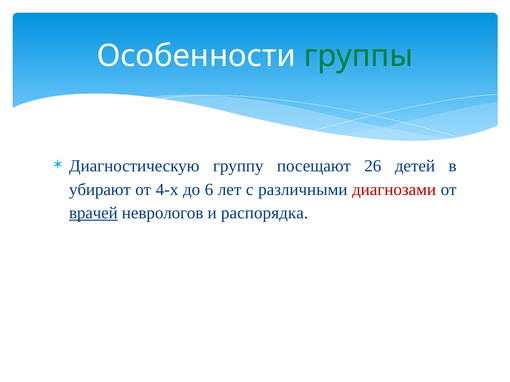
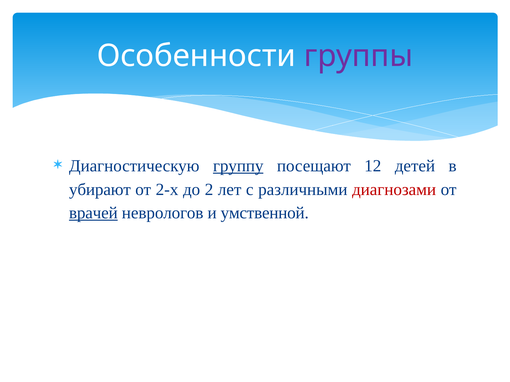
группы colour: green -> purple (358, 56)
группу underline: none -> present (238, 166)
26: 26 -> 12 (373, 166)
4-х: 4-х -> 2-х (167, 190)
6: 6 -> 2 (209, 190)
распорядка: распорядка -> умственной (265, 213)
